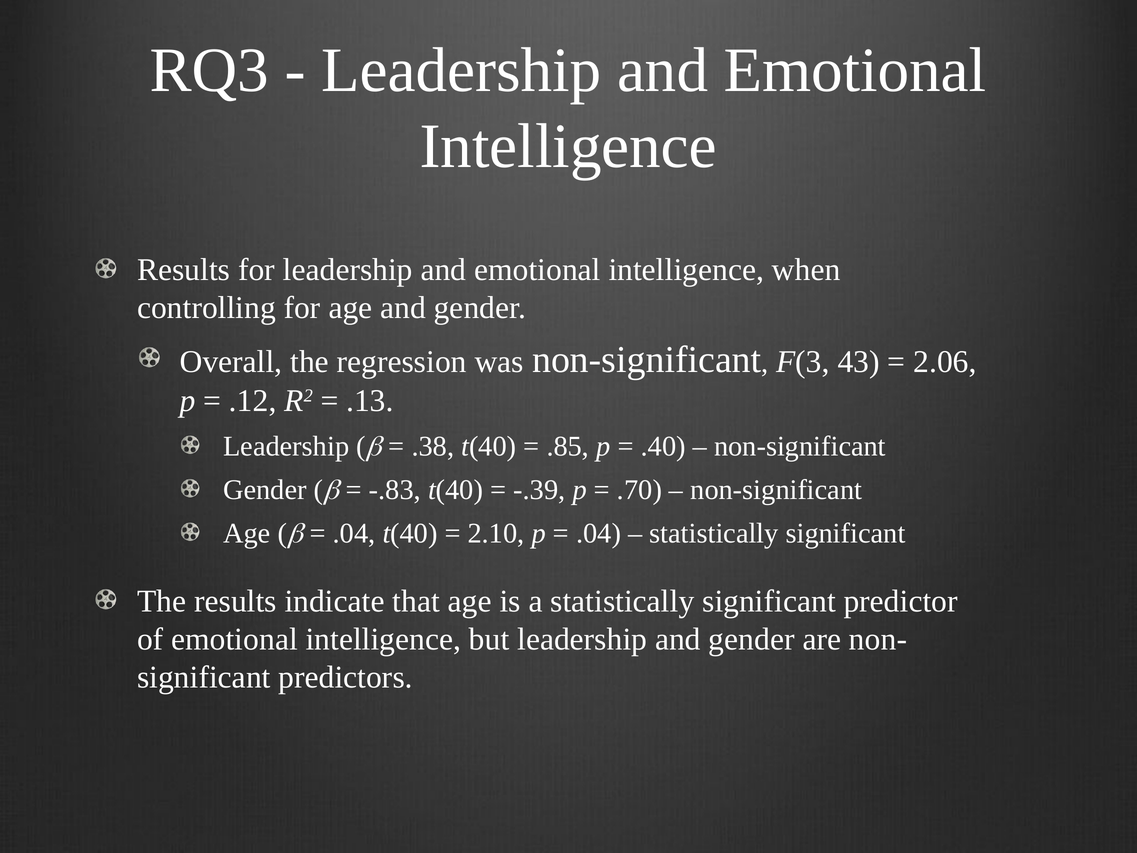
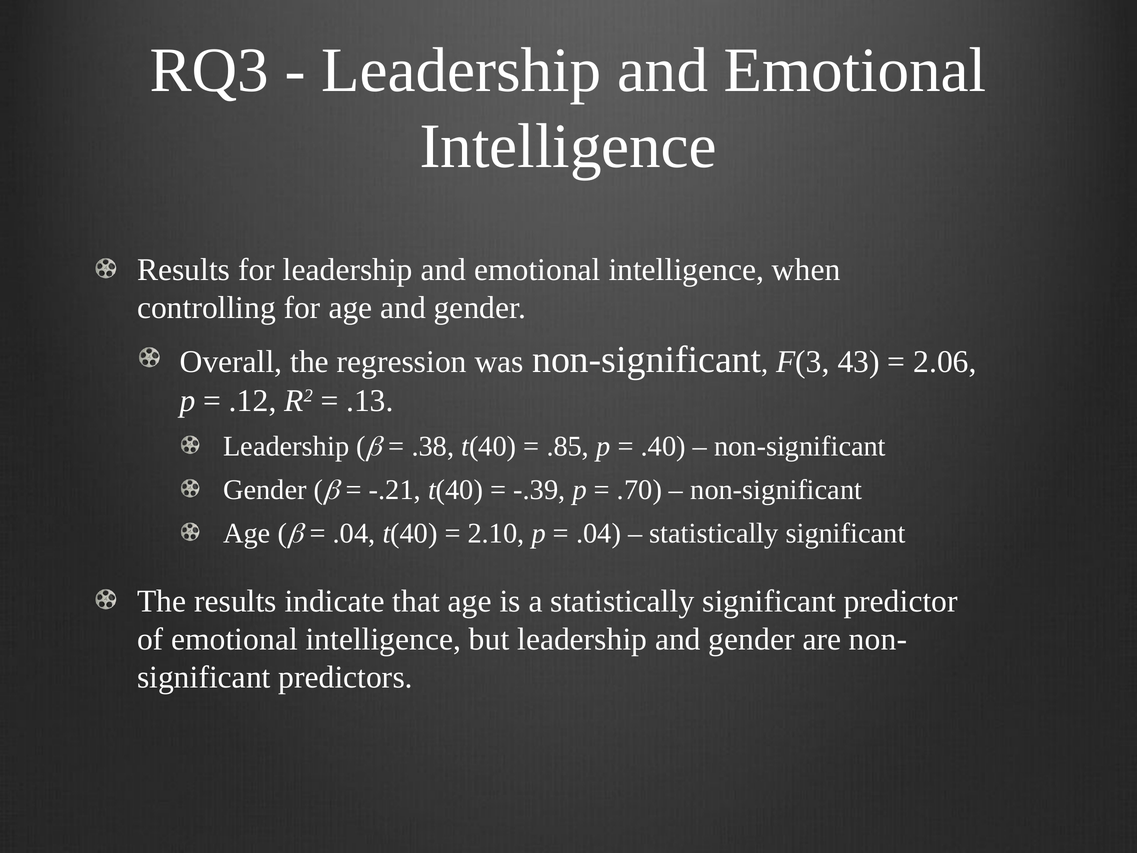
-.83: -.83 -> -.21 (395, 490)
